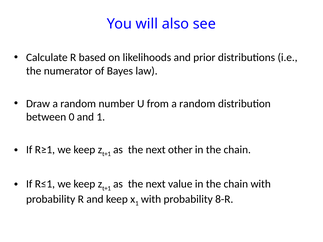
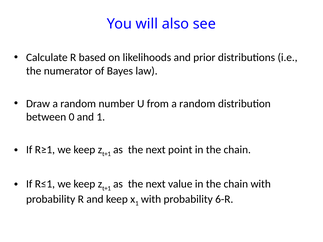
other: other -> point (180, 150)
8-R: 8-R -> 6-R (224, 199)
